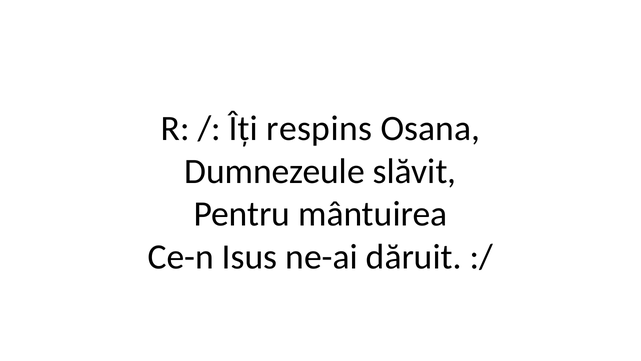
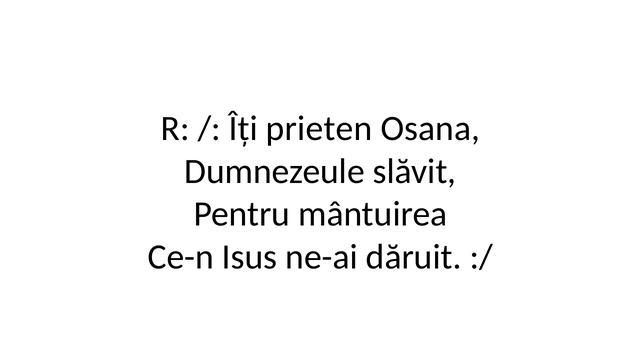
respins: respins -> prieten (319, 128)
